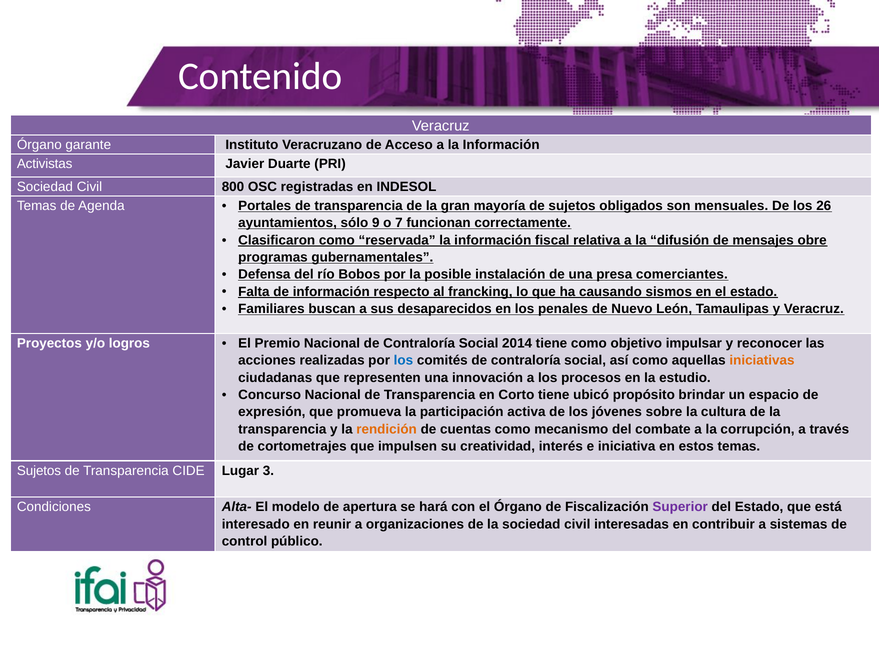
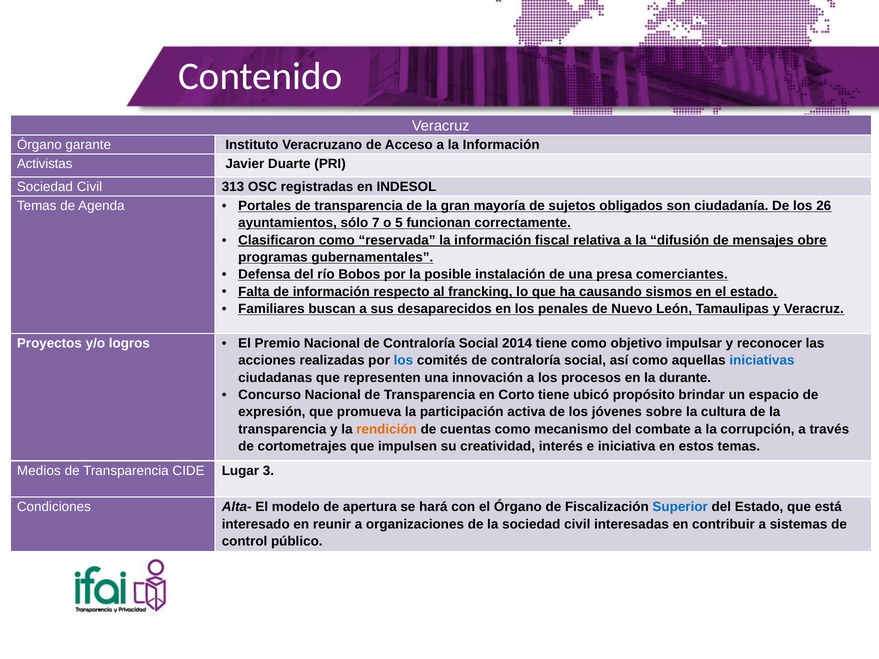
800: 800 -> 313 (233, 187)
mensuales: mensuales -> ciudadanía (731, 206)
9: 9 -> 7 (376, 223)
7: 7 -> 5 (399, 223)
iniciativas colour: orange -> blue (762, 361)
estudio: estudio -> durante (685, 378)
Sujetos: Sujetos -> Medios (39, 471)
Superior colour: purple -> blue (680, 507)
